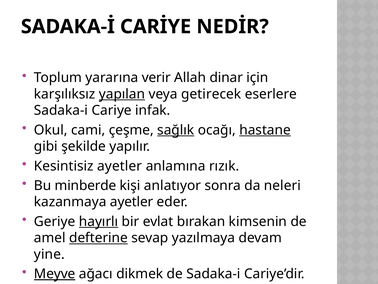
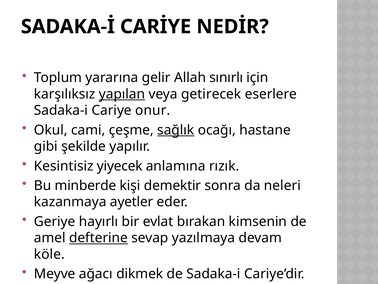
verir: verir -> gelir (156, 78)
dinar: dinar -> sınırlı (226, 78)
infak: infak -> onur (153, 110)
hastane underline: present -> none (265, 130)
Kesintisiz ayetler: ayetler -> yiyecek (120, 166)
anlatıyor: anlatıyor -> demektir (173, 185)
hayırlı underline: present -> none (99, 221)
yine: yine -> köle (49, 254)
Meyve underline: present -> none (55, 273)
